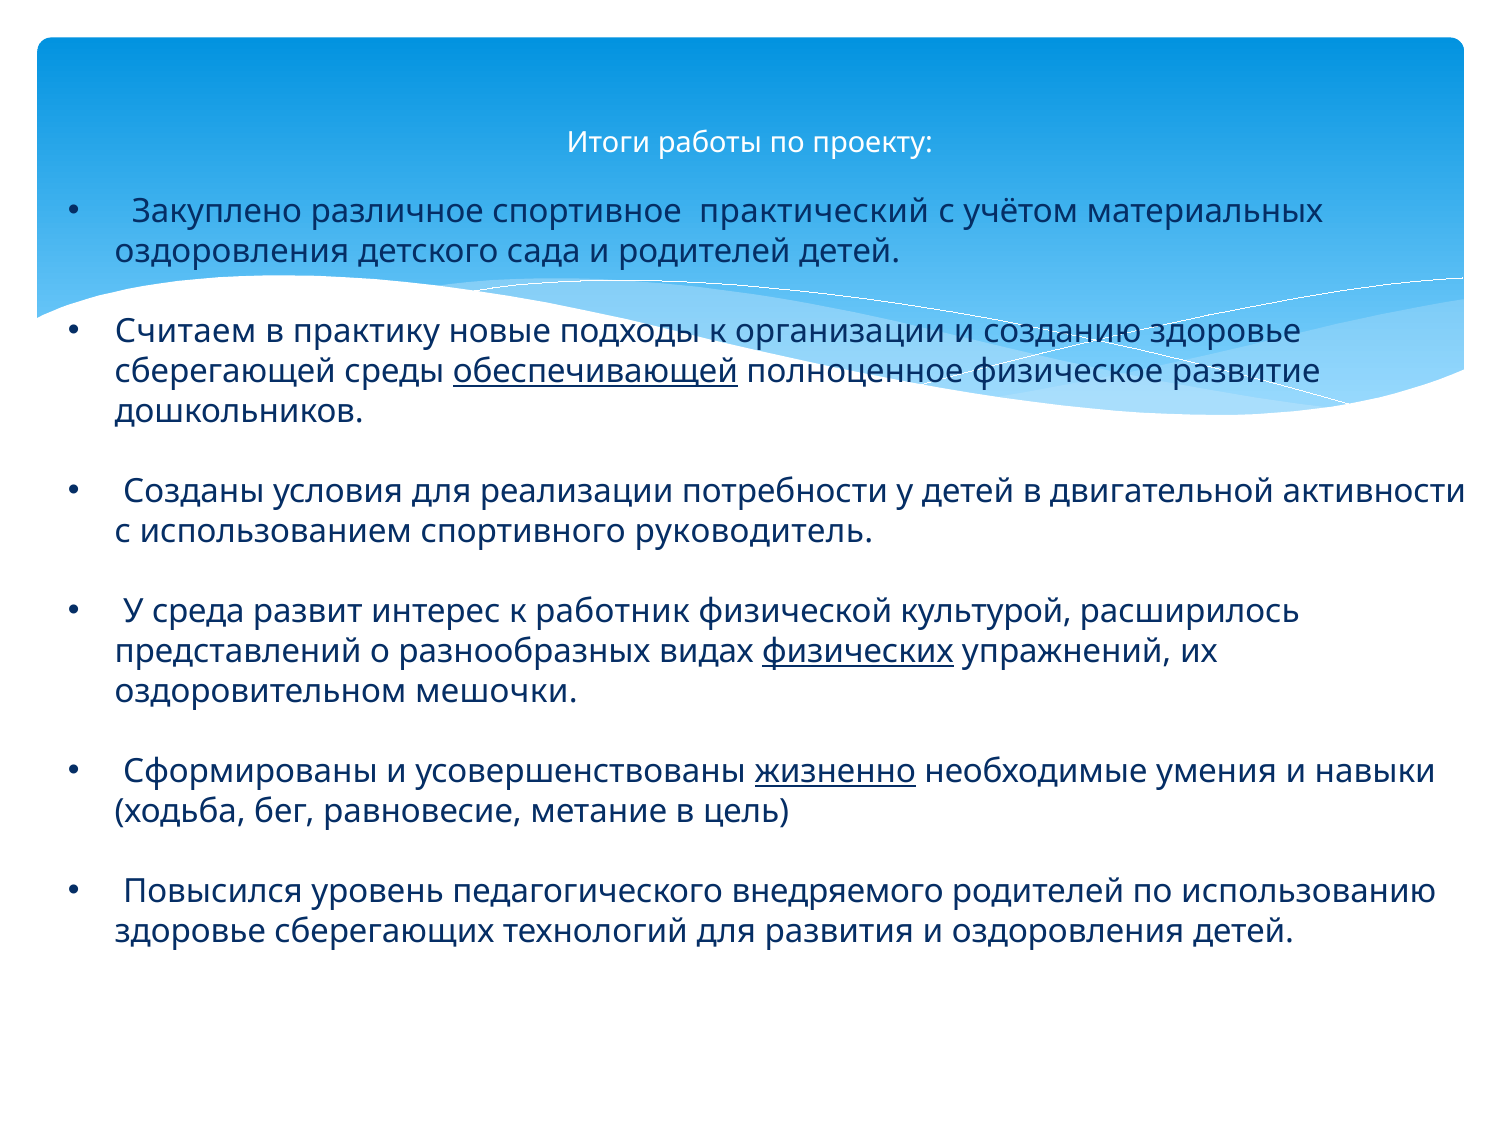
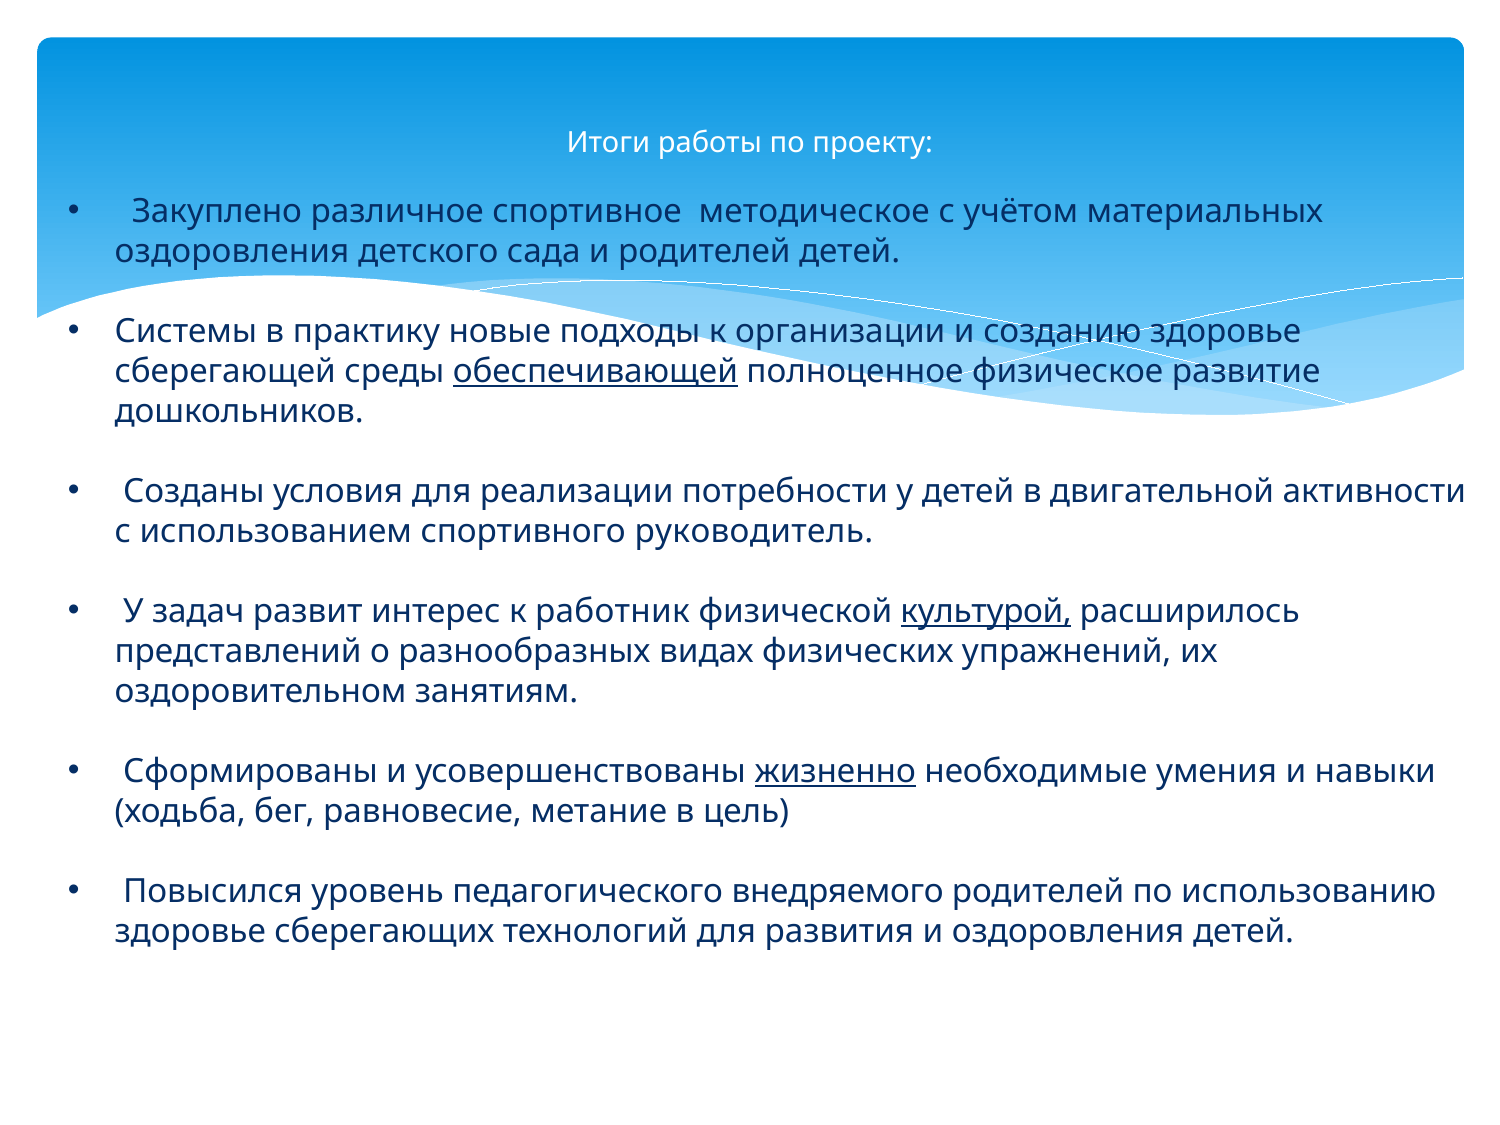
практический: практический -> методическое (814, 211)
Считаем: Считаем -> Системы (186, 331)
среда: среда -> задач (198, 611)
культурой underline: none -> present (986, 611)
физических underline: present -> none (858, 651)
мешочки: мешочки -> занятиям (497, 691)
